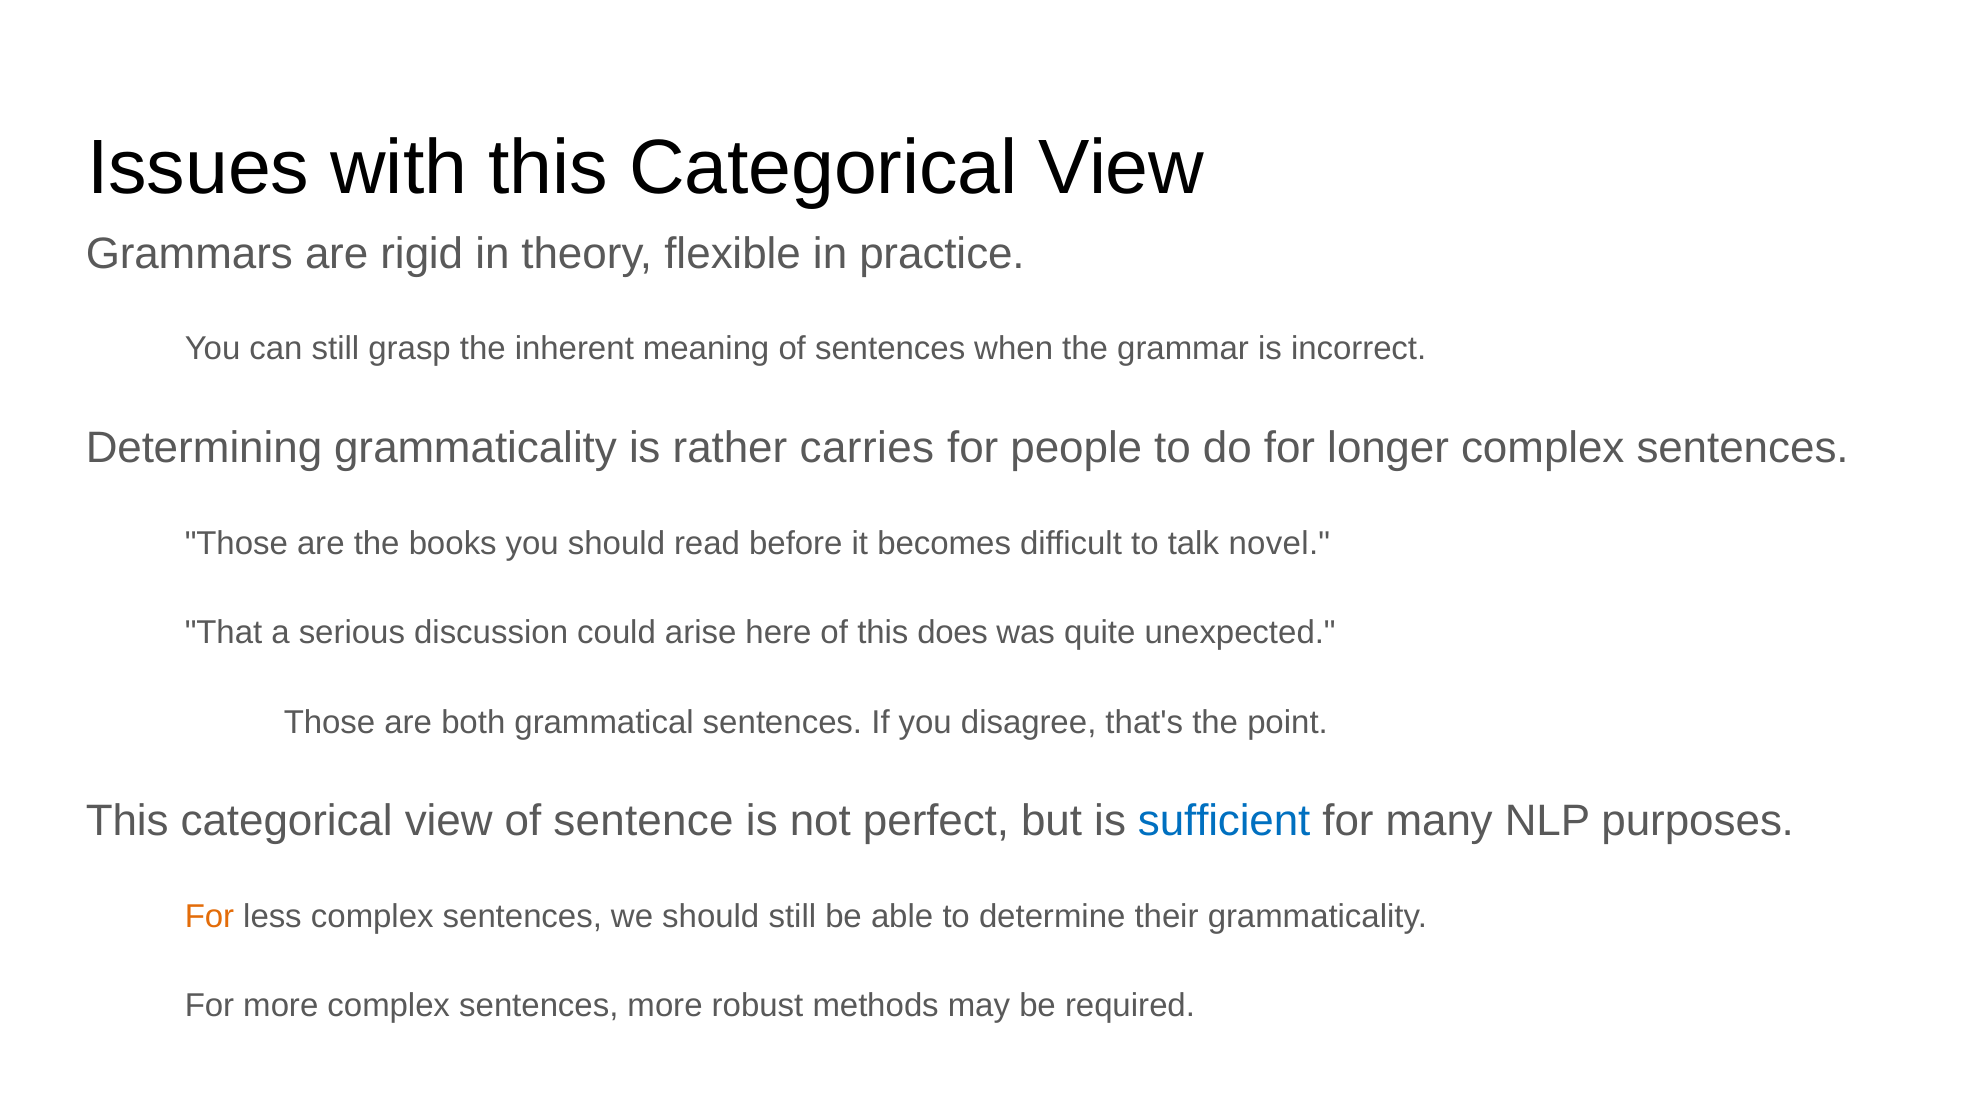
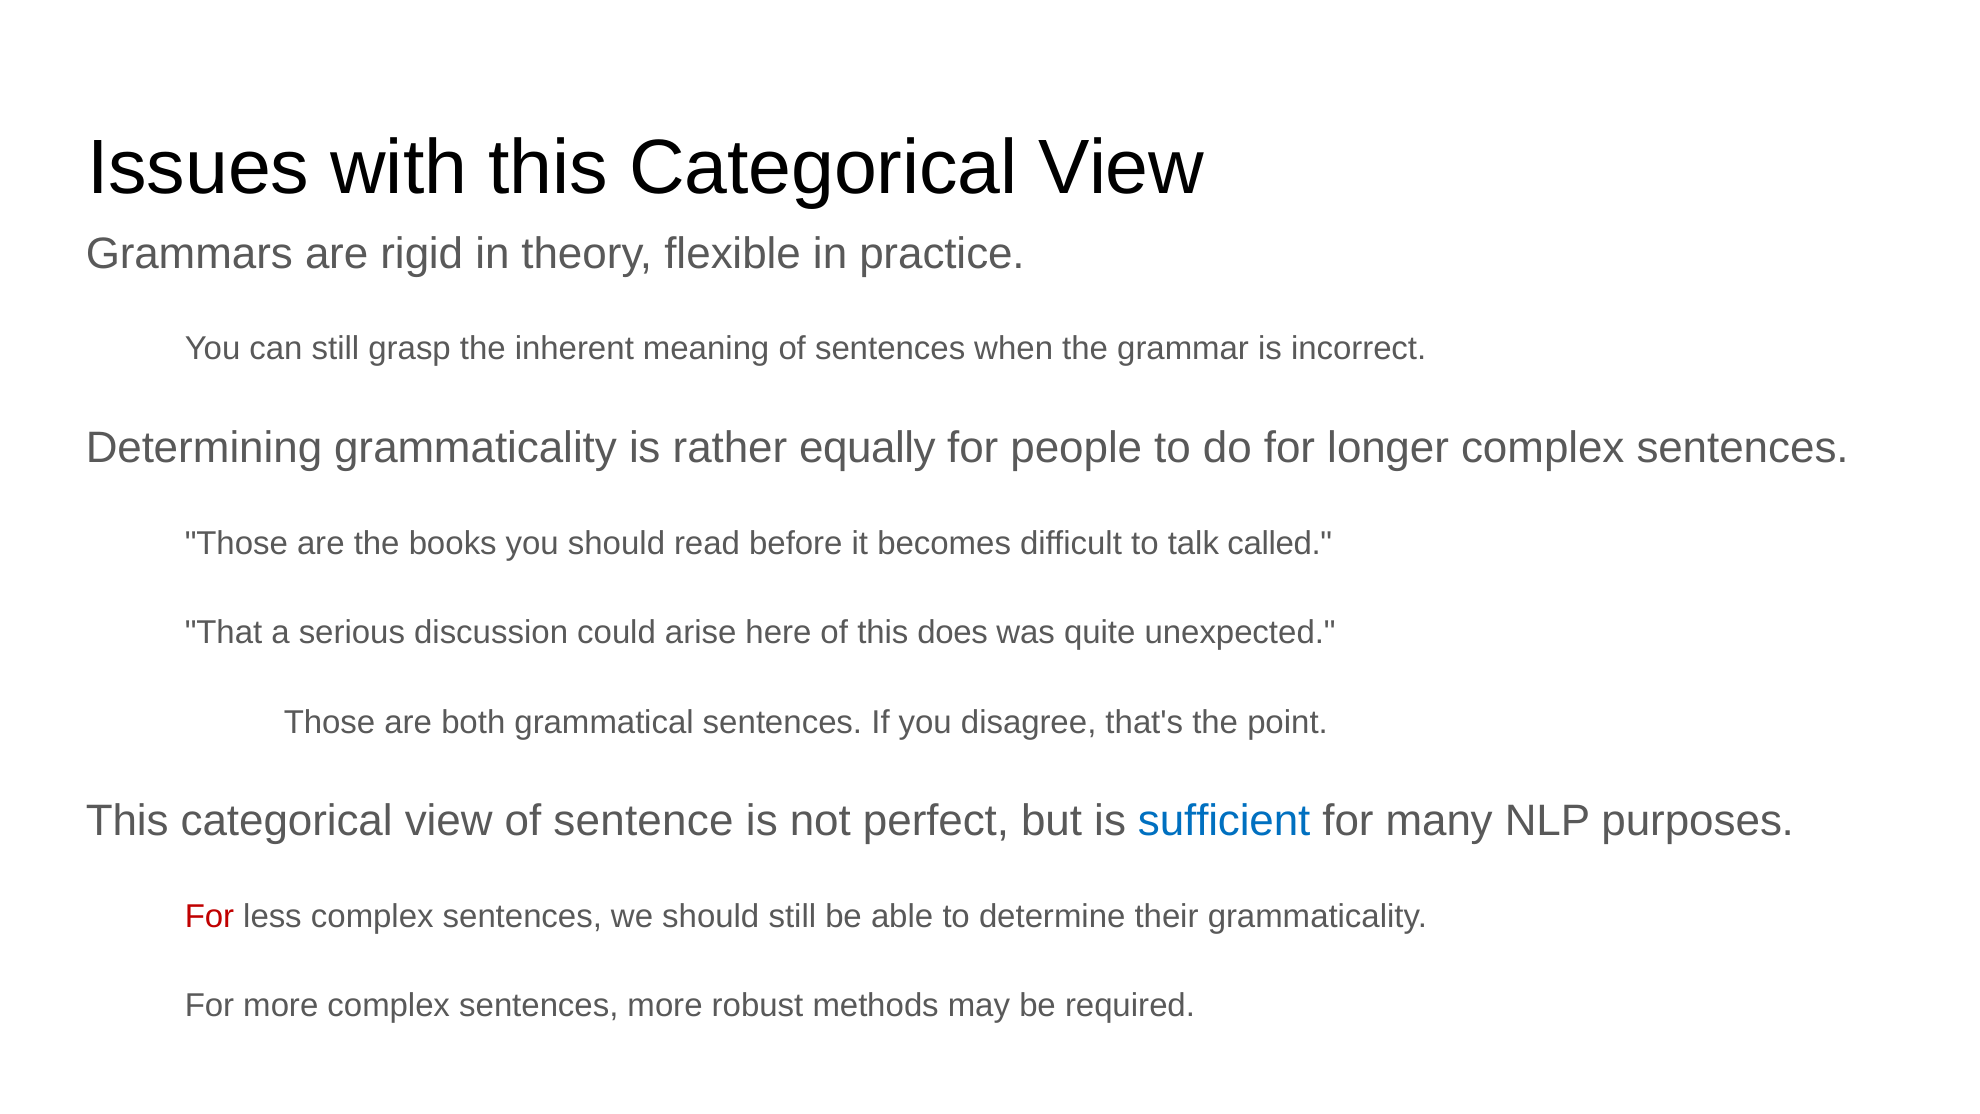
carries: carries -> equally (867, 448)
novel: novel -> called (1280, 543)
For colour: orange -> red (209, 916)
